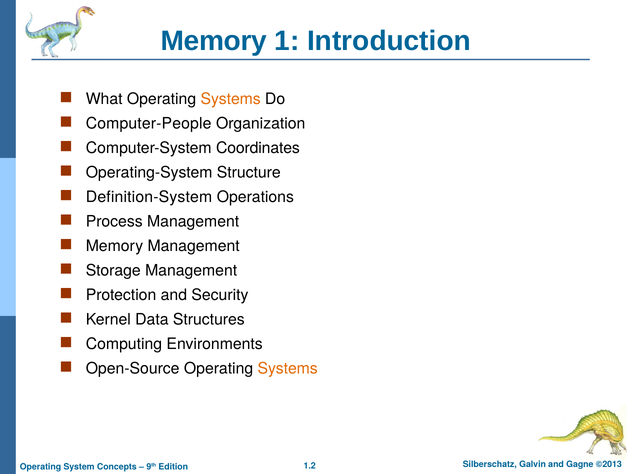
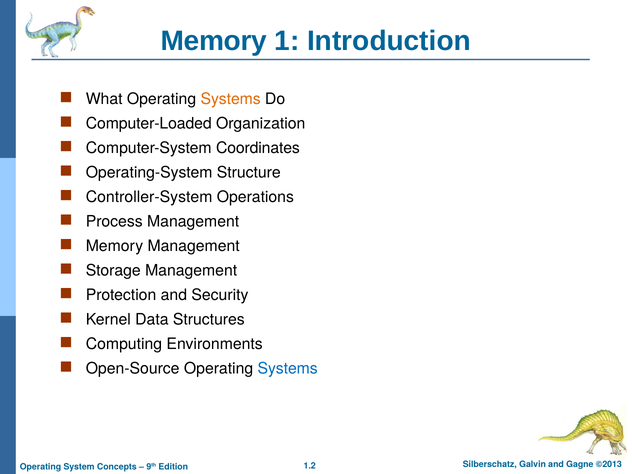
Computer-People: Computer-People -> Computer-Loaded (149, 123)
Definition-System: Definition-System -> Controller-System (149, 197)
Systems colour: orange -> blue (288, 368)
